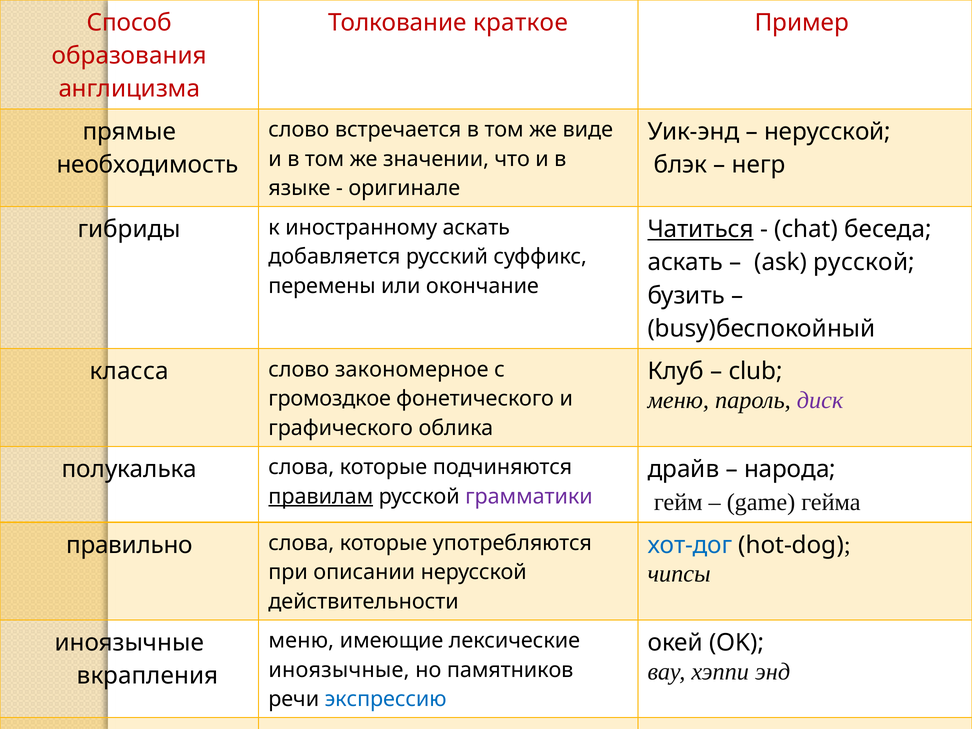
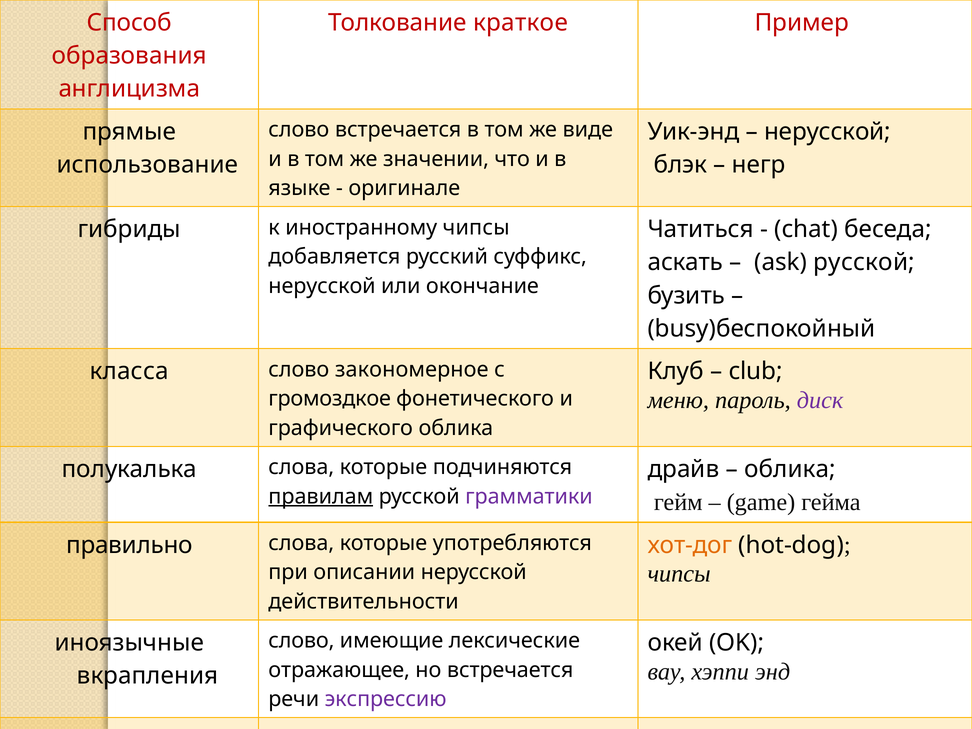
необходимость: необходимость -> использование (147, 165)
иностранному аскать: аскать -> чипсы (476, 227)
Чатиться underline: present -> none (701, 229)
перемены: перемены -> нерусской (322, 286)
народа: народа -> облика (790, 469)
хот-дог colour: blue -> orange (690, 545)
меню: меню -> слово (301, 641)
иноязычные: иноязычные -> отражающее (339, 670)
но памятников: памятников -> встречается (510, 670)
экспрессию colour: blue -> purple (386, 699)
